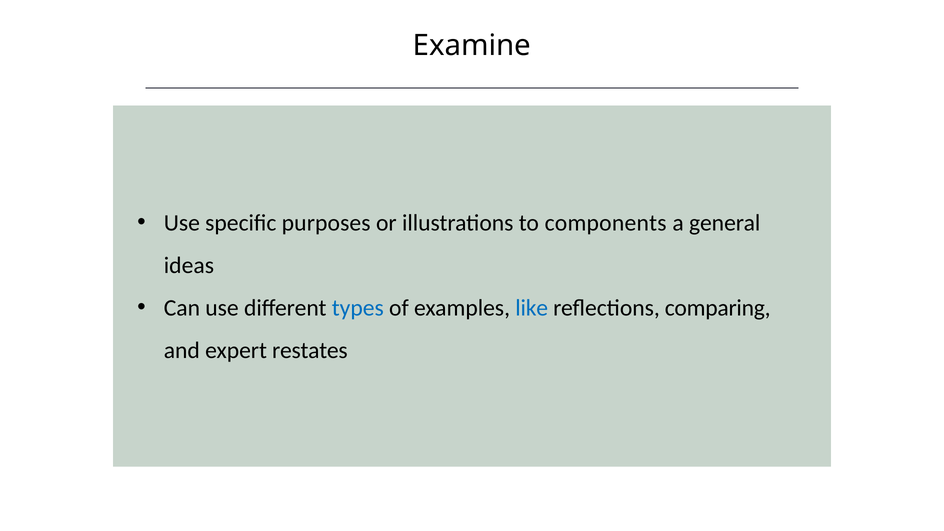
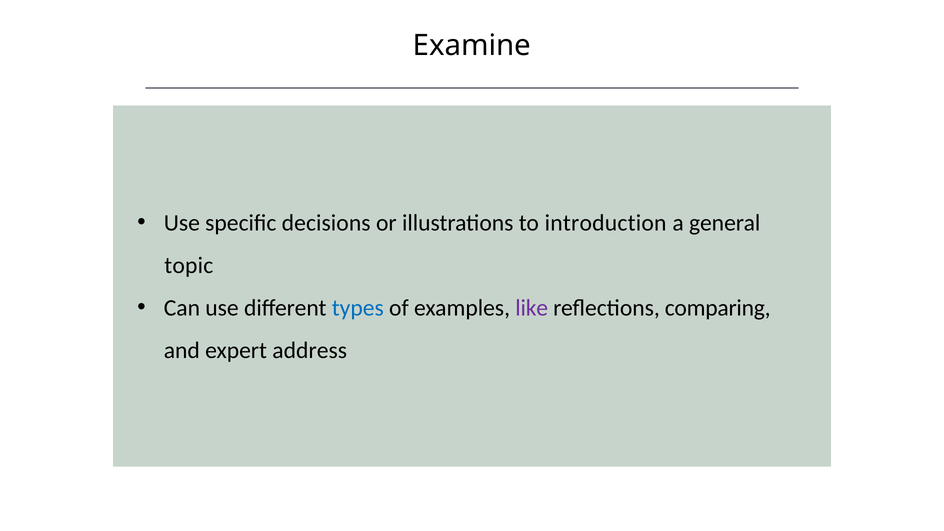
purposes: purposes -> decisions (326, 223)
components: components -> introduction (606, 223)
ideas: ideas -> topic (189, 265)
like colour: blue -> purple (532, 308)
restates: restates -> address (310, 350)
